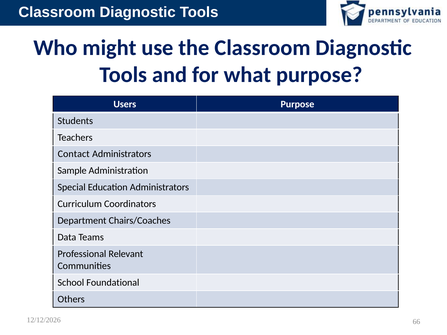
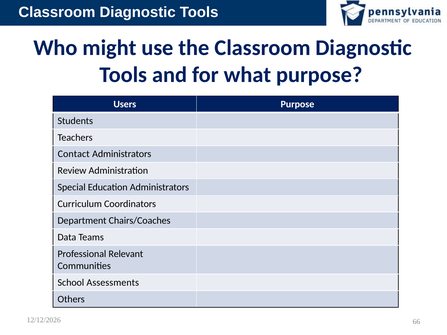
Sample: Sample -> Review (72, 171)
Foundational: Foundational -> Assessments (113, 283)
